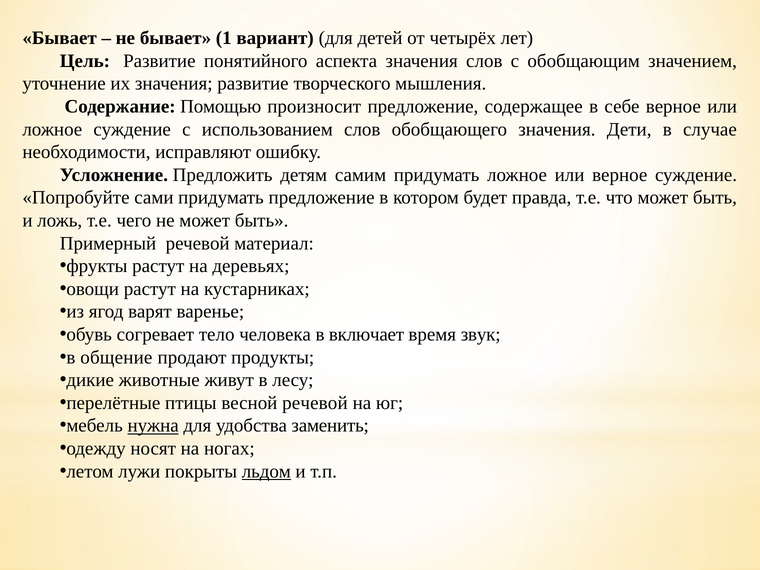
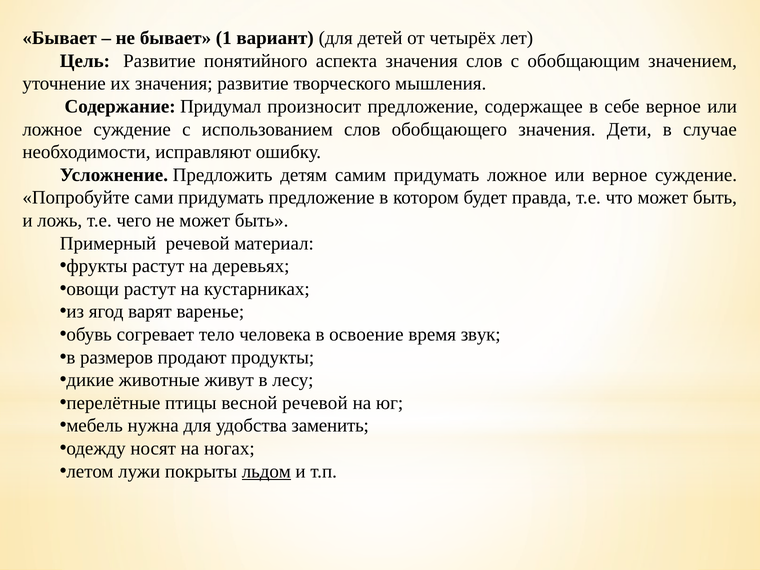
Помощью: Помощью -> Придумал (221, 107)
включает: включает -> освоение (366, 335)
общение: общение -> размеров (117, 357)
нужна underline: present -> none (153, 426)
